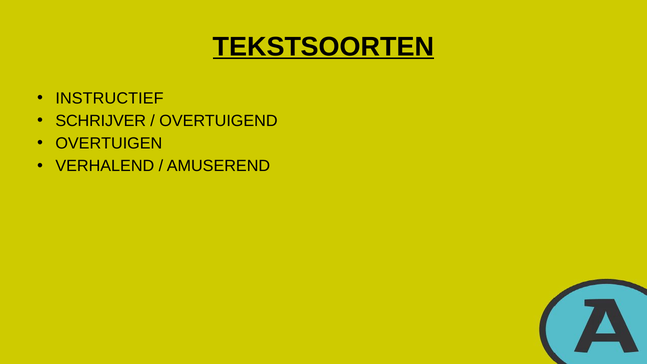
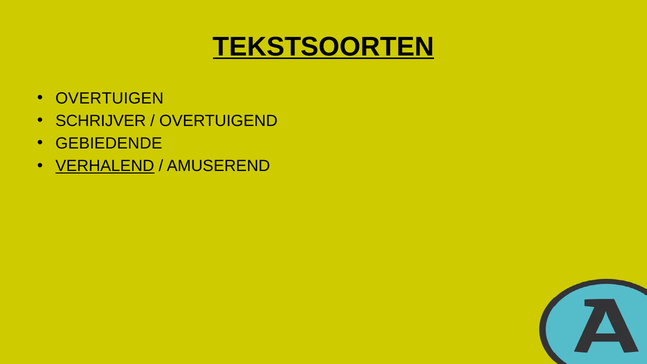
INSTRUCTIEF: INSTRUCTIEF -> OVERTUIGEN (109, 98)
OVERTUIGEN: OVERTUIGEN -> GEBIEDENDE (109, 143)
VERHALEND underline: none -> present (105, 166)
